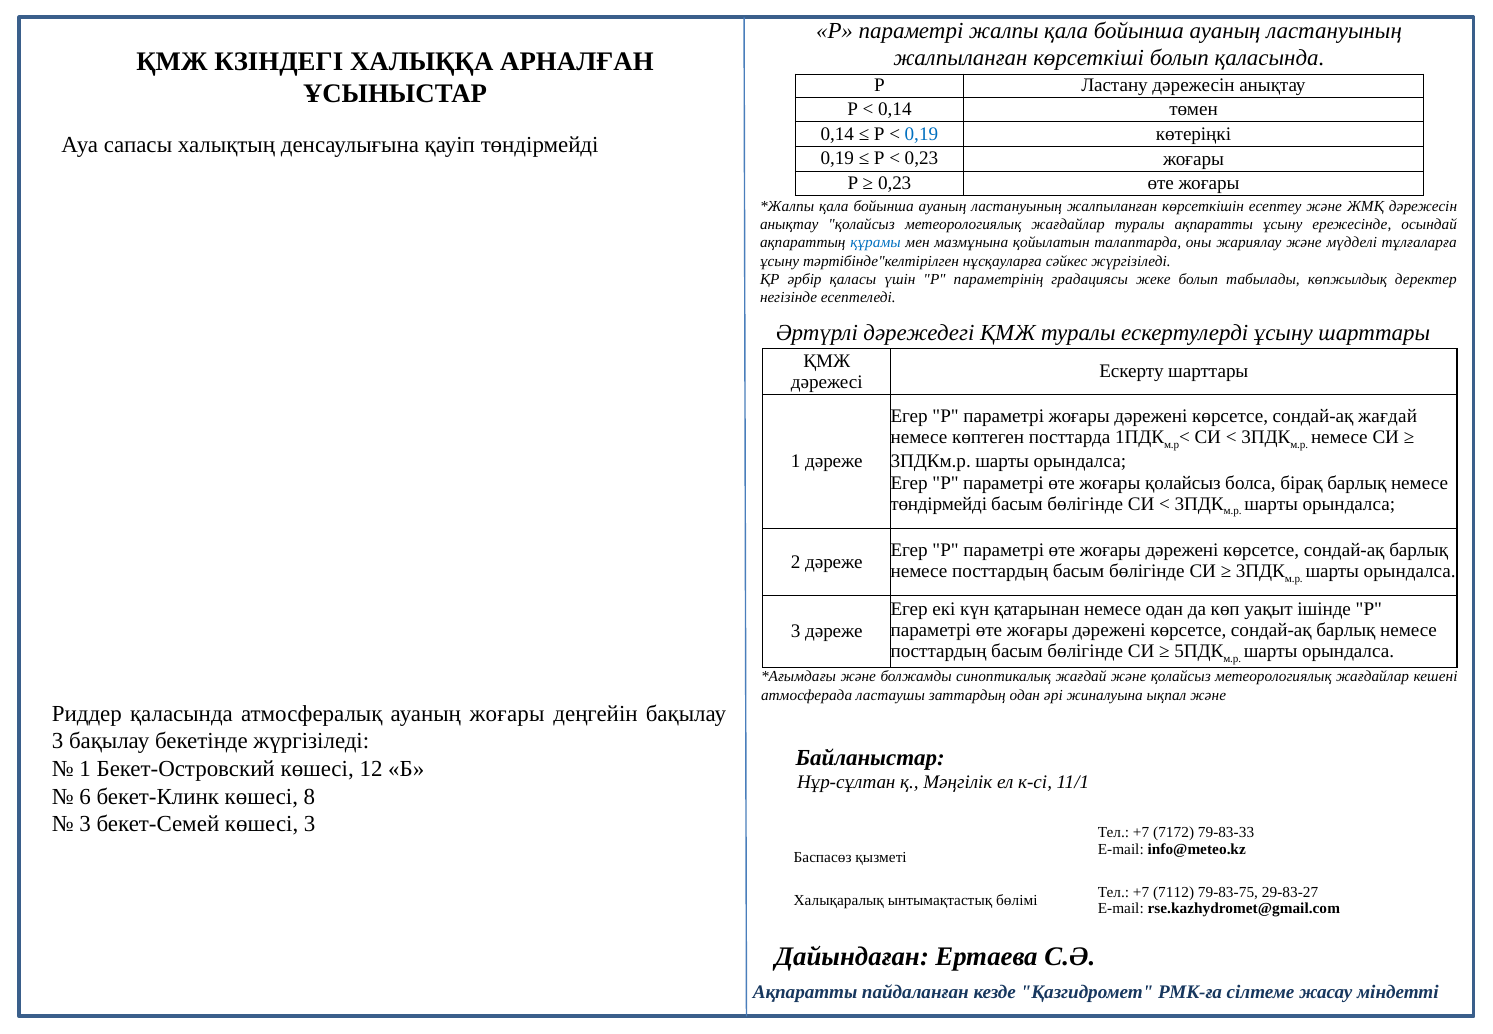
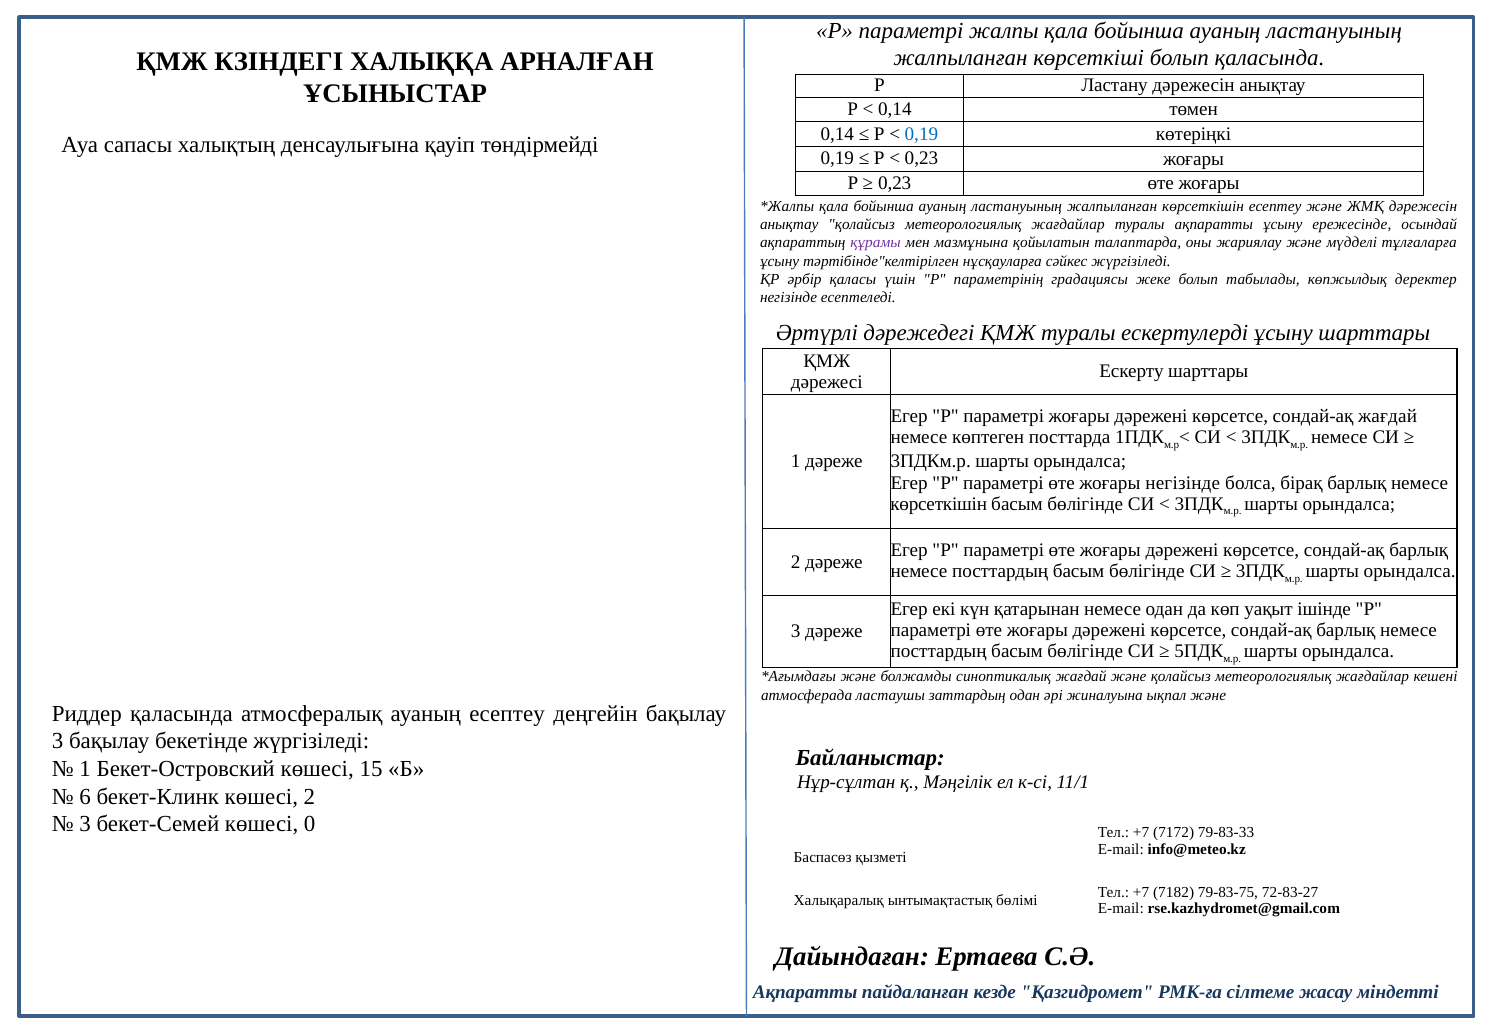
құрамы colour: blue -> purple (876, 243)
жоғары қолайсыз: қолайсыз -> негізінде (1183, 483)
төндірмейді: төндірмейді -> көрсеткішін (939, 504)
ауаның жоғары: жоғары -> есептеу (507, 714)
12: 12 -> 15 (371, 769)
көшесі 8: 8 -> 2 (309, 796)
көшесі 3: 3 -> 0 (310, 824)
7112: 7112 -> 7182 (1174, 892)
29-83-27: 29-83-27 -> 72-83-27 (1290, 892)
